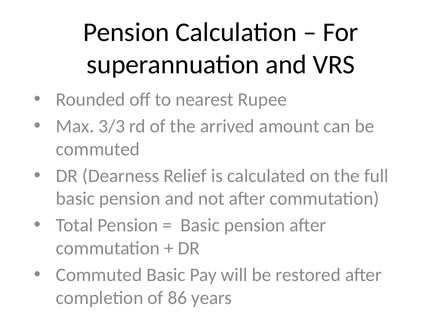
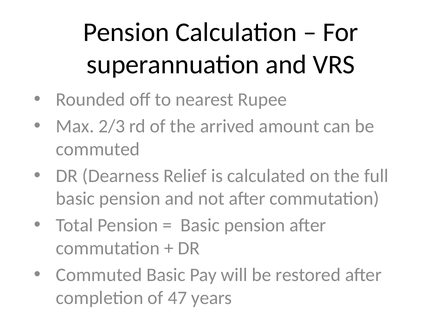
3/3: 3/3 -> 2/3 (112, 126)
86: 86 -> 47 (177, 298)
